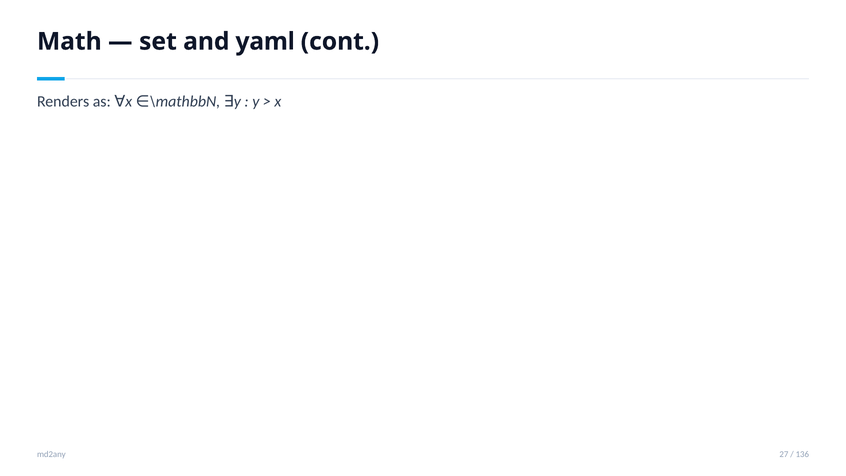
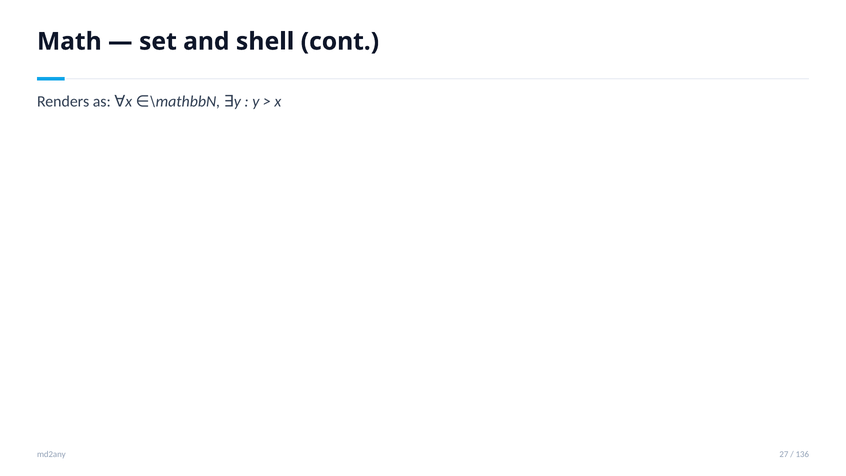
yaml: yaml -> shell (265, 41)
